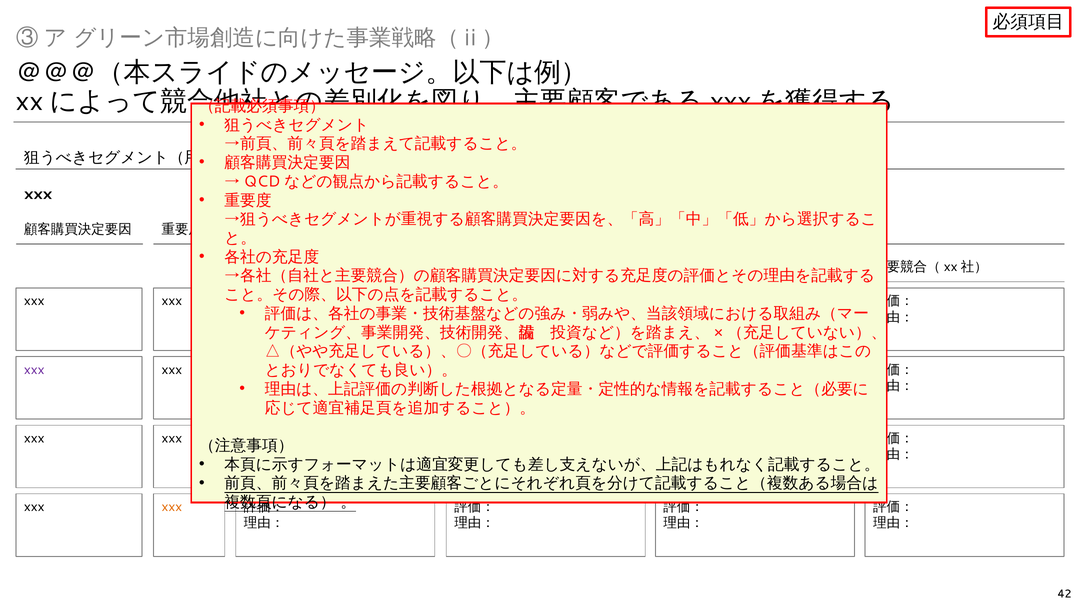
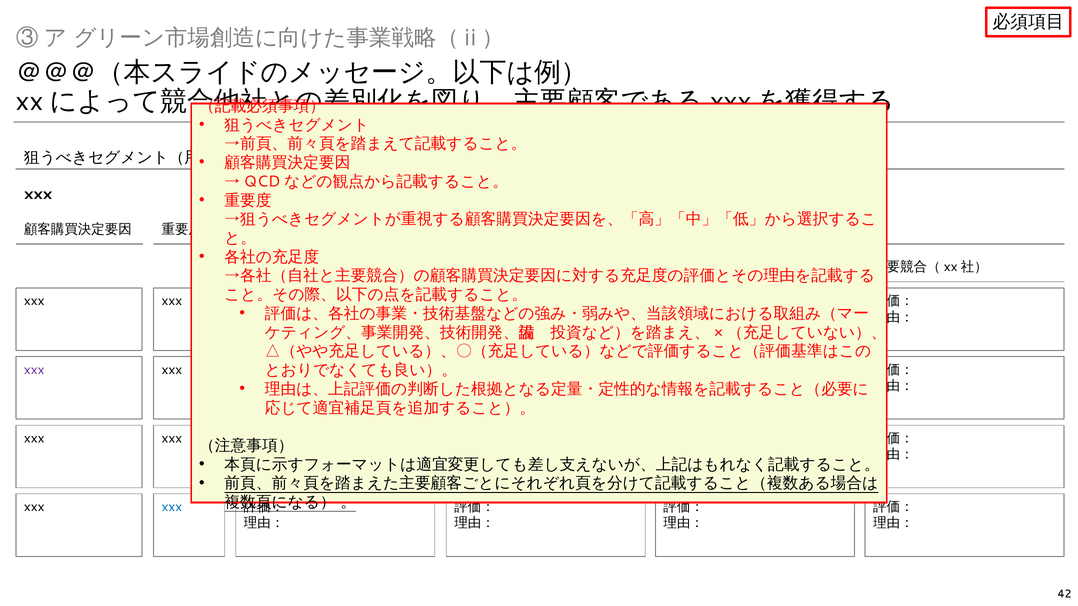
xxx colour: orange -> blue (172, 507)
